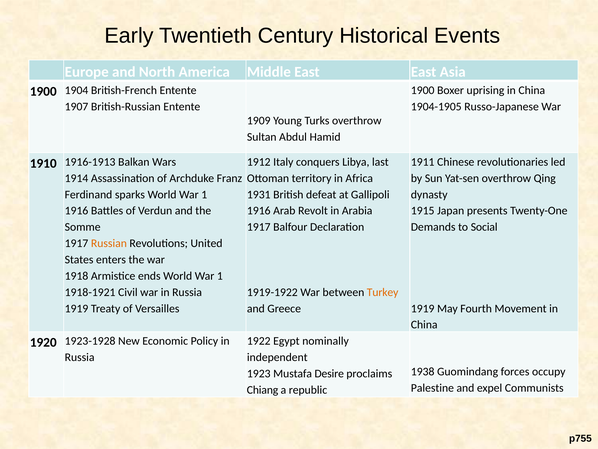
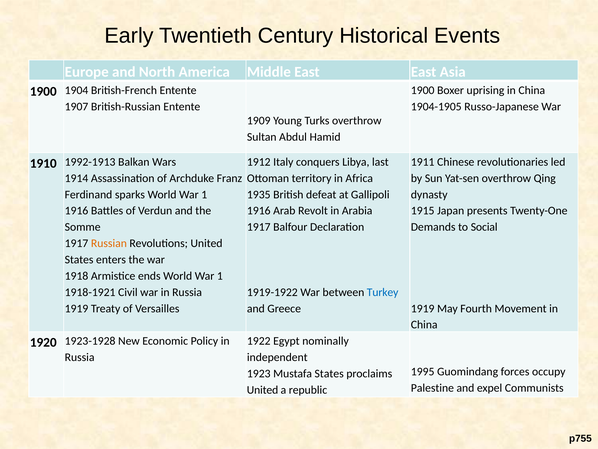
1916-1913: 1916-1913 -> 1992-1913 (90, 162)
1931: 1931 -> 1935 (259, 194)
Turkey colour: orange -> blue (383, 292)
1938: 1938 -> 1995 (423, 371)
Mustafa Desire: Desire -> States (329, 373)
Chiang: Chiang -> United (263, 390)
